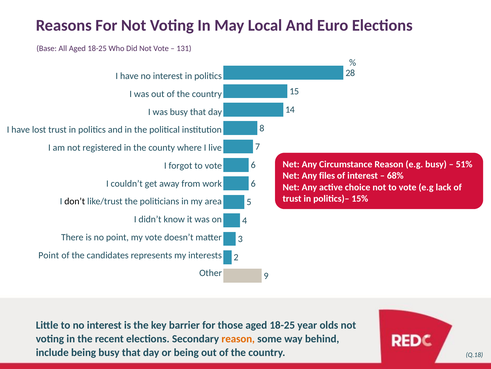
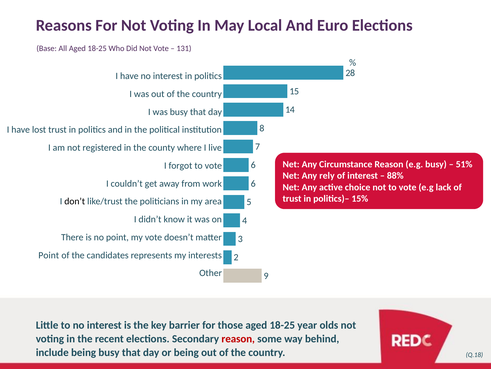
files: files -> rely (327, 175)
68%: 68% -> 88% (395, 175)
reason colour: orange -> red (238, 338)
